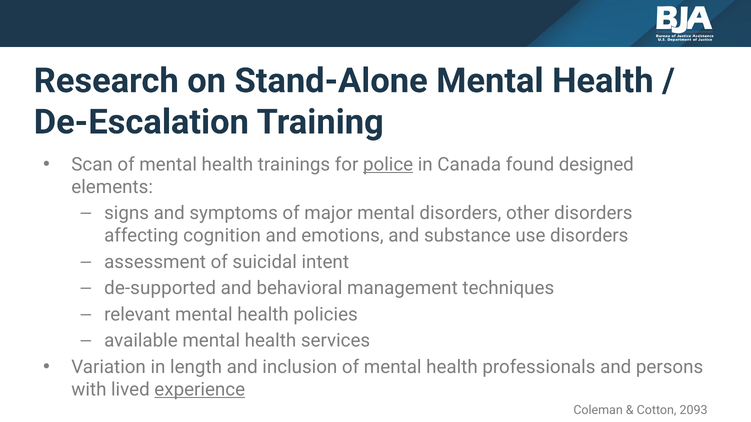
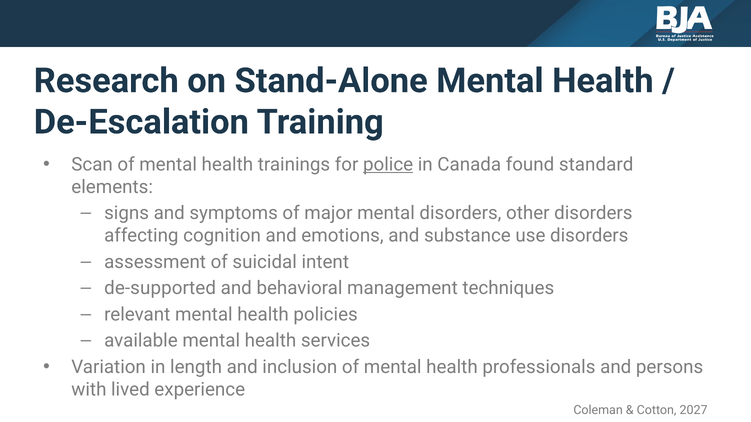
designed: designed -> standard (596, 165)
experience underline: present -> none (200, 390)
2093: 2093 -> 2027 (694, 411)
